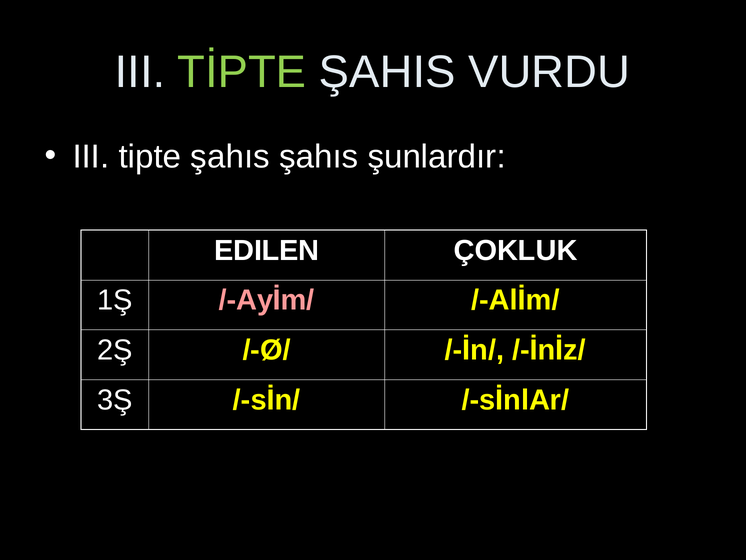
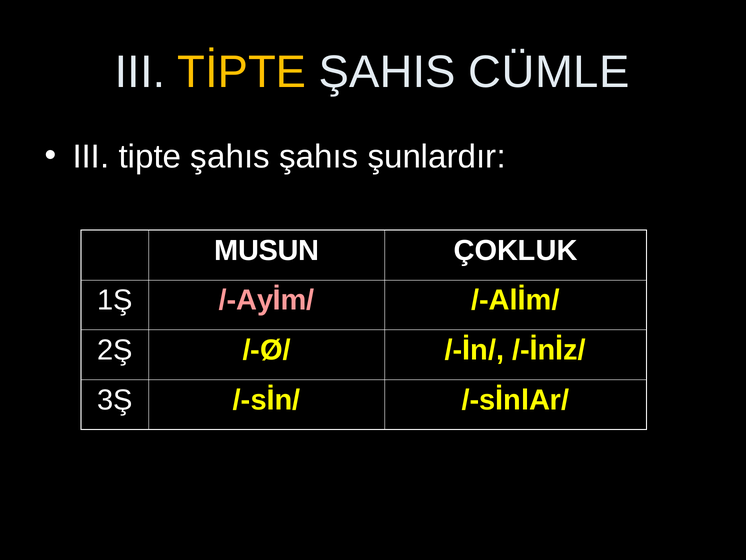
TİPTE colour: light green -> yellow (242, 72)
VURDU: VURDU -> CÜMLE (549, 72)
EDILEN: EDILEN -> MUSUN (267, 250)
